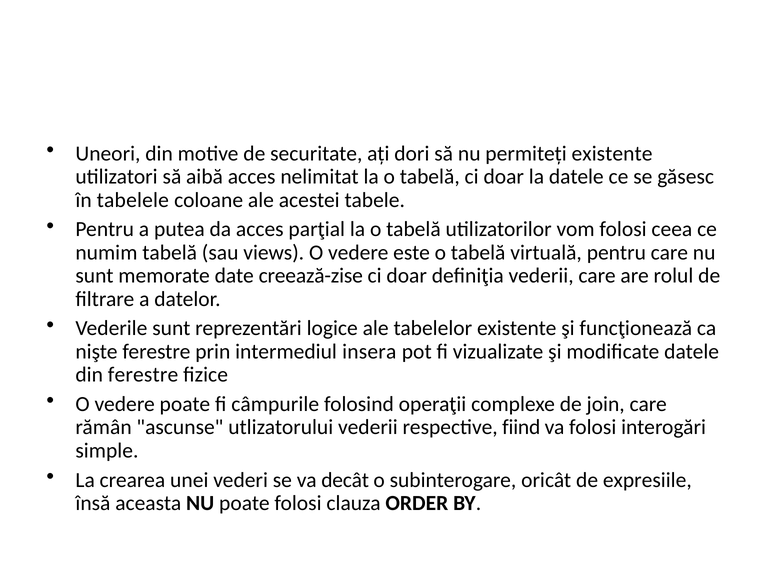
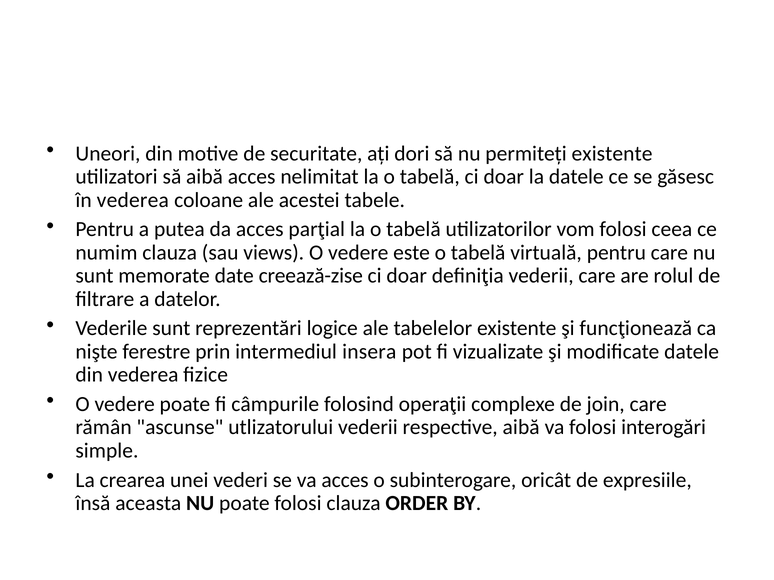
în tabelele: tabelele -> vederea (133, 200)
numim tabelă: tabelă -> clauza (170, 253)
din ferestre: ferestre -> vederea (143, 375)
respective fiind: fiind -> aibă (521, 428)
va decât: decât -> acces (345, 480)
